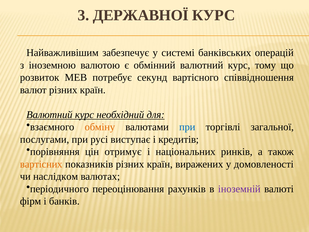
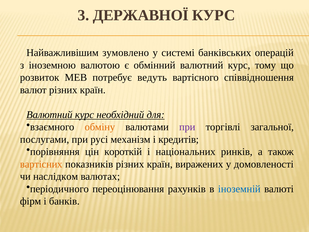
забезпечує: забезпечує -> зумовлено (126, 53)
секунд: секунд -> ведуть (152, 77)
при colour: blue -> purple (187, 127)
виступає: виступає -> механізм (130, 139)
отримує: отримує -> короткій (123, 152)
іноземній colour: purple -> blue (239, 189)
